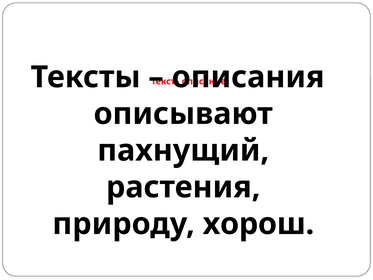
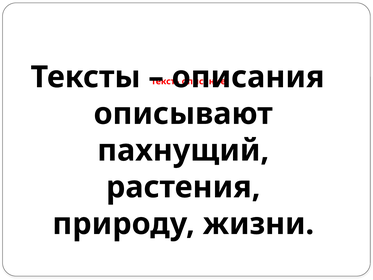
хорош: хорош -> жизни (258, 224)
